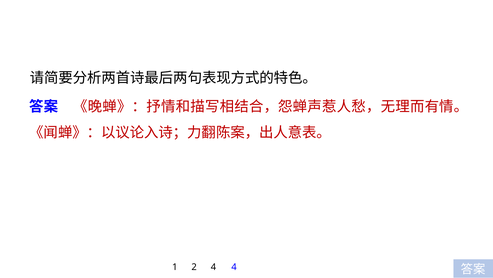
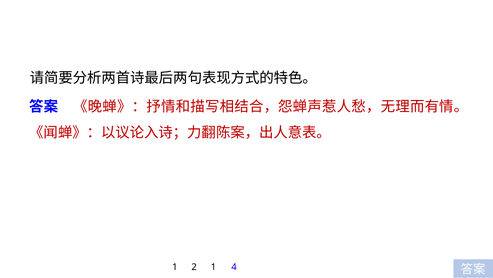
2 4: 4 -> 1 (213, 267)
